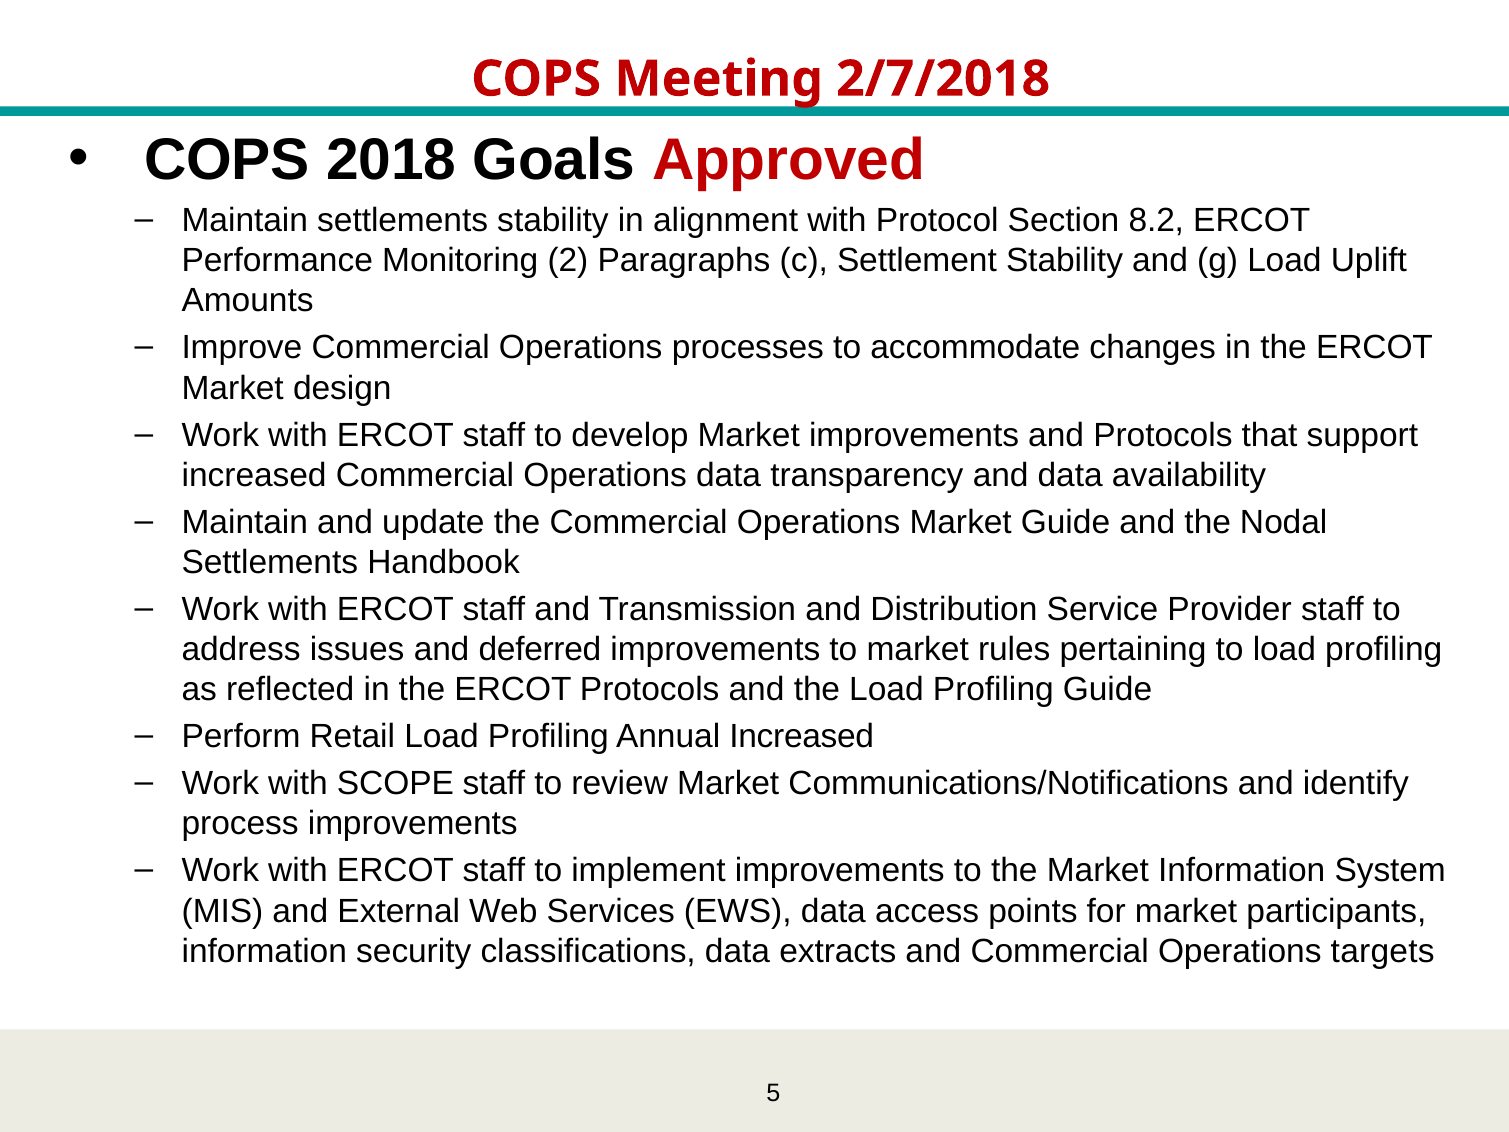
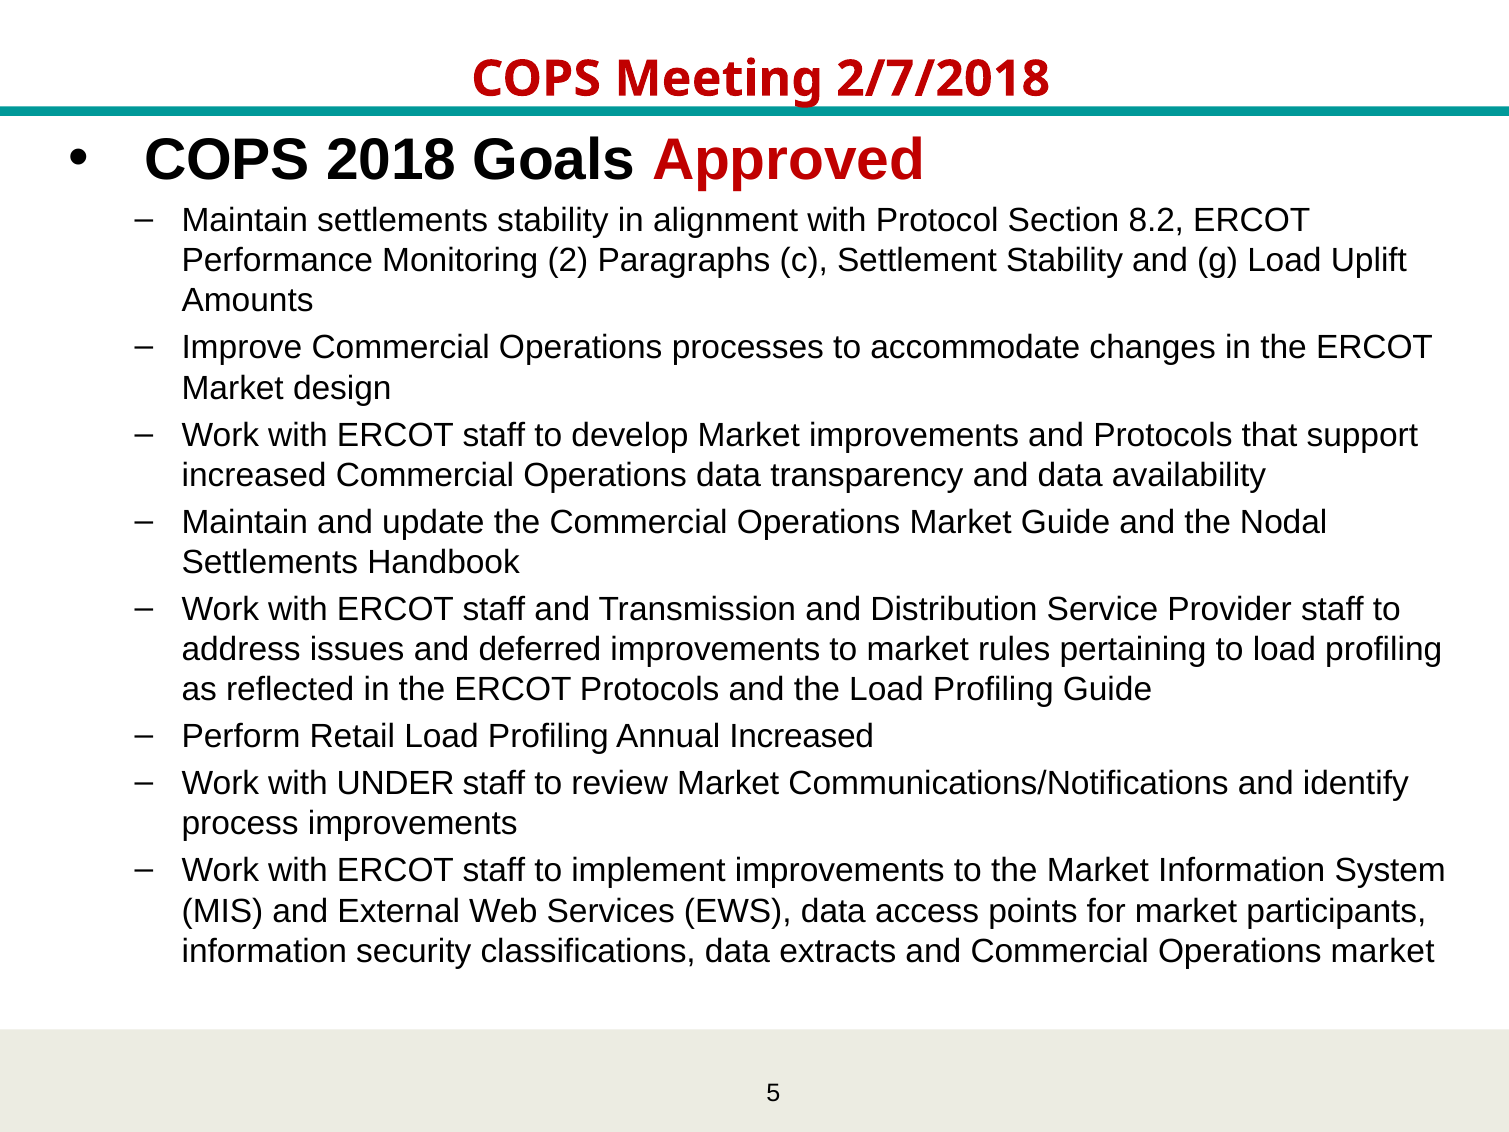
SCOPE: SCOPE -> UNDER (396, 783)
and Commercial Operations targets: targets -> market (1383, 951)
